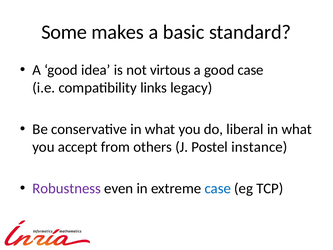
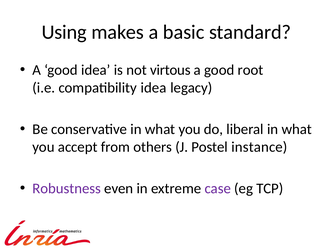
Some: Some -> Using (64, 32)
good case: case -> root (251, 70)
compatibility links: links -> idea (154, 88)
case colour: blue -> purple (218, 188)
